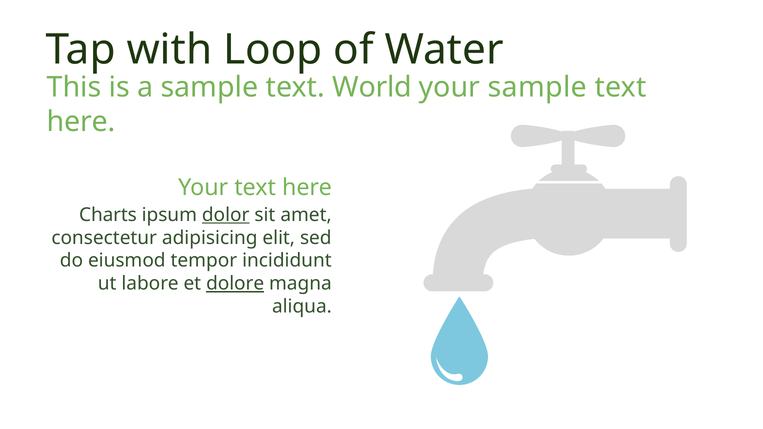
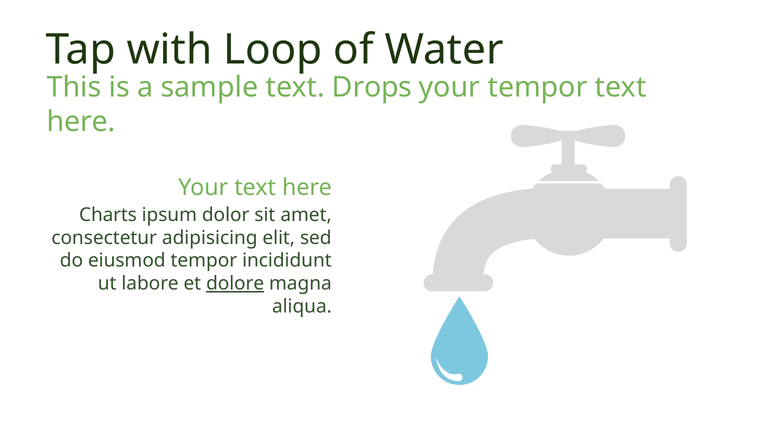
World: World -> Drops (372, 87)
your sample: sample -> tempor (538, 87)
dolor underline: present -> none (226, 215)
